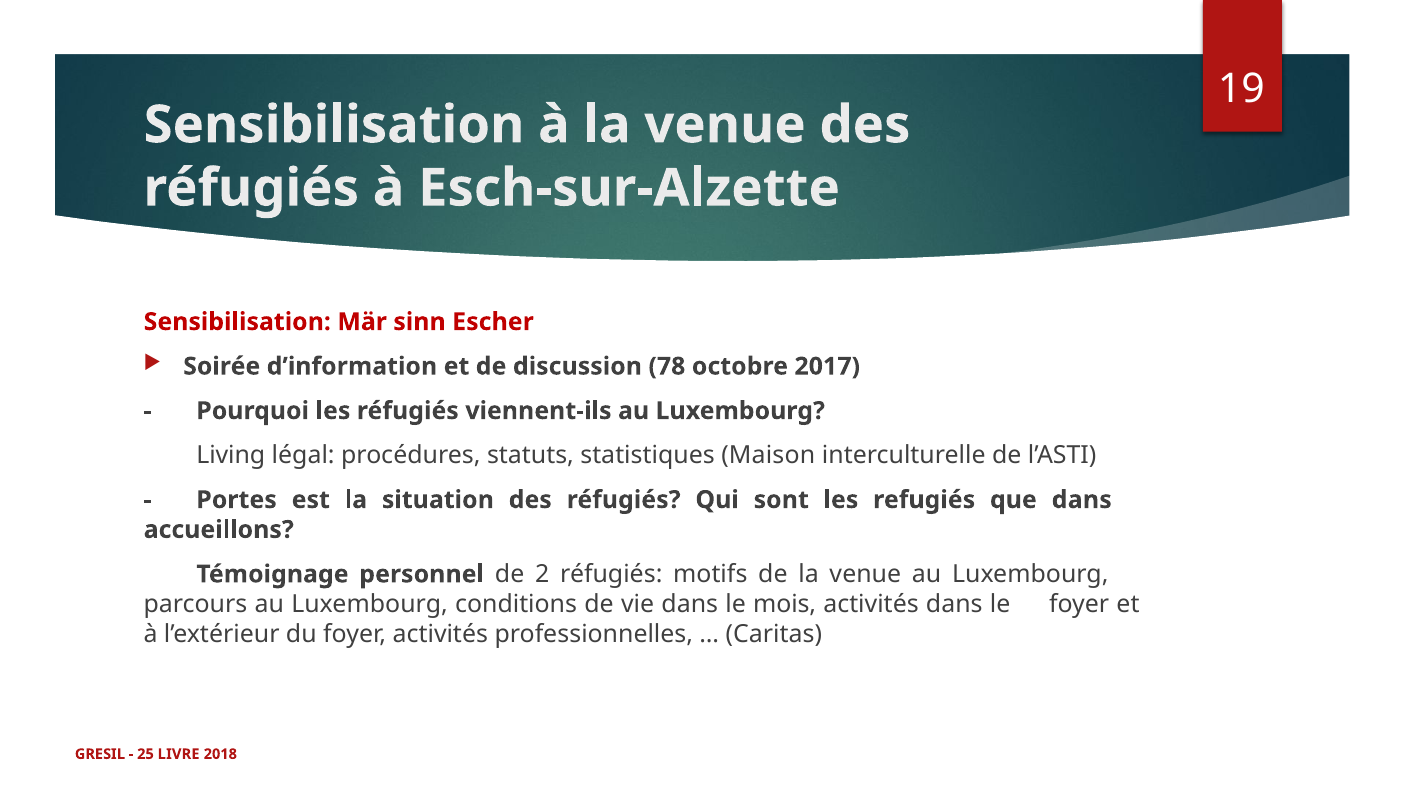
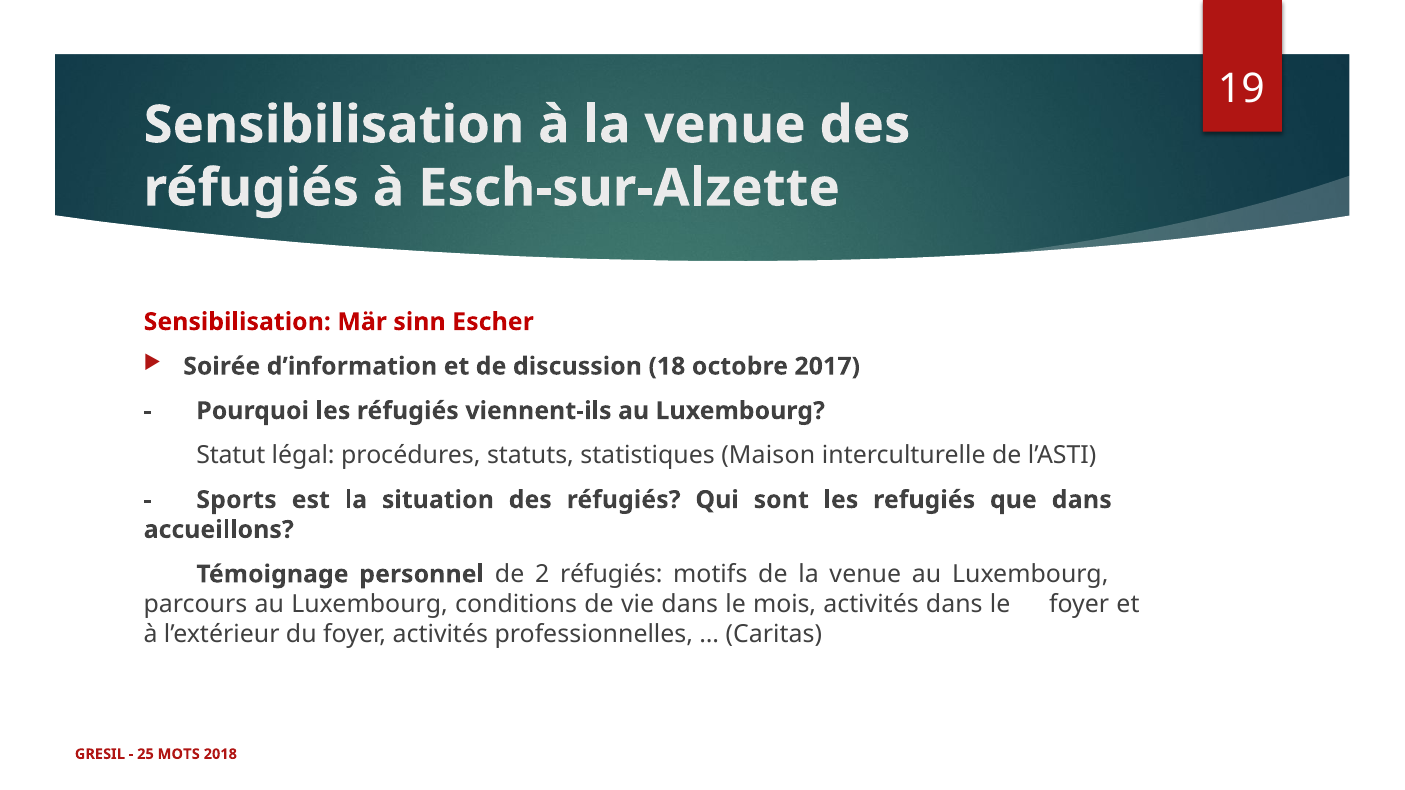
78: 78 -> 18 (667, 366)
Living: Living -> Statut (231, 456)
Portes: Portes -> Sports (236, 500)
LIVRE: LIVRE -> MOTS (179, 754)
